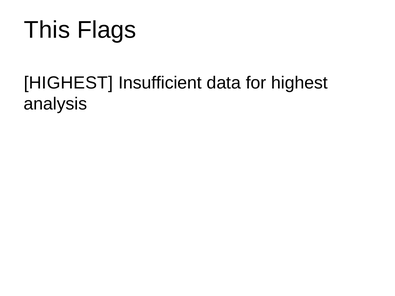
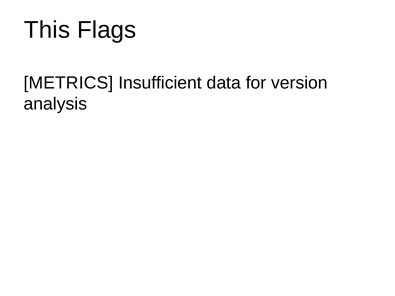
HIGHEST: HIGHEST -> METRICS (68, 83)
for highest: highest -> version (299, 83)
